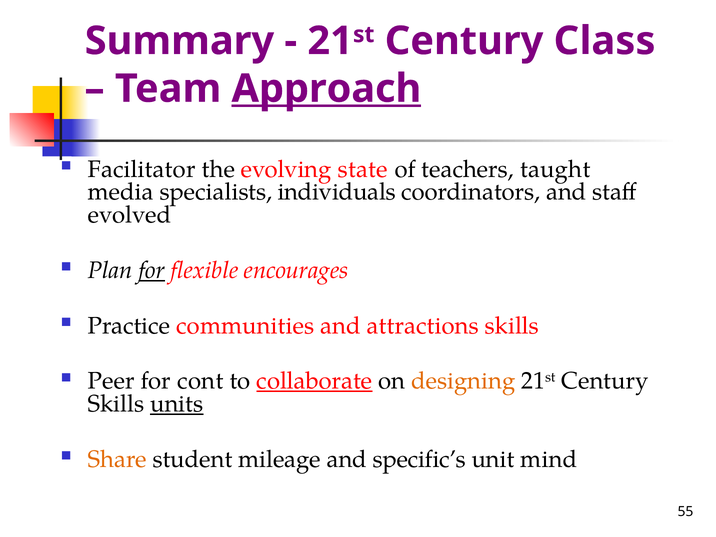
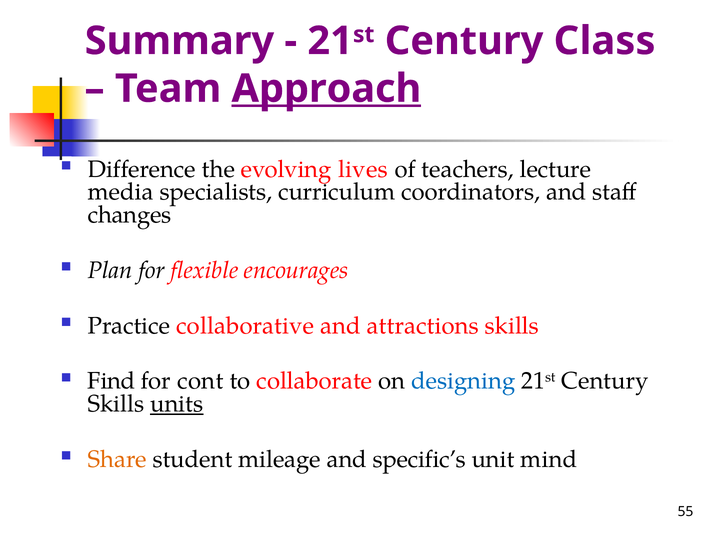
Facilitator: Facilitator -> Difference (142, 169)
state: state -> lives (363, 169)
taught: taught -> lecture (555, 169)
individuals: individuals -> curriculum (337, 192)
evolved: evolved -> changes (130, 215)
for underline: present -> none (152, 270)
communities: communities -> collaborative (245, 326)
Peer: Peer -> Find (111, 381)
collaborate underline: present -> none (314, 381)
designing colour: orange -> blue (463, 381)
